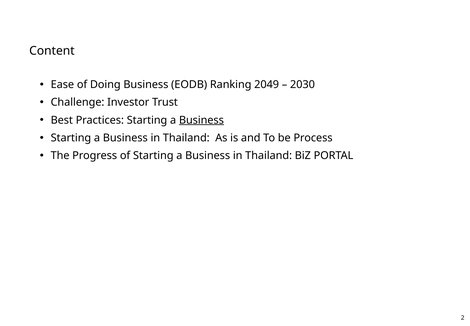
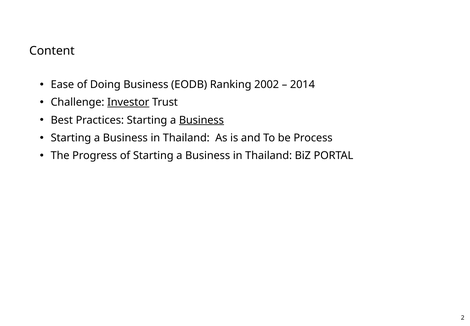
2049: 2049 -> 2002 (267, 84)
2030: 2030 -> 2014 (302, 84)
Investor underline: none -> present (128, 102)
